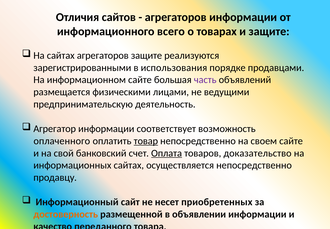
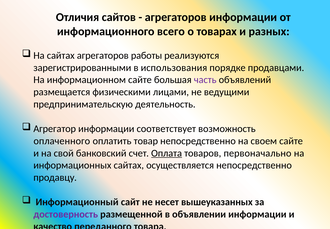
и защите: защите -> разных (269, 31)
агрегаторов защите: защите -> работы (147, 55)
товар underline: present -> none (146, 141)
доказательство: доказательство -> первоначально (257, 153)
приобретенных: приобретенных -> вышеуказанных (217, 202)
достоверность colour: orange -> purple (66, 214)
